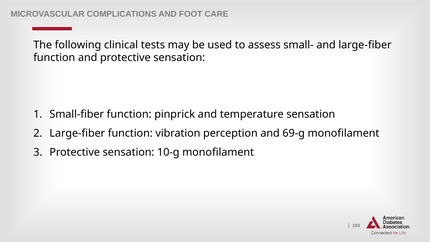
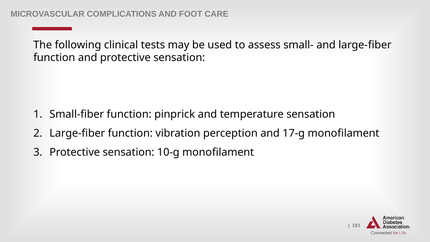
69-g: 69-g -> 17-g (294, 133)
